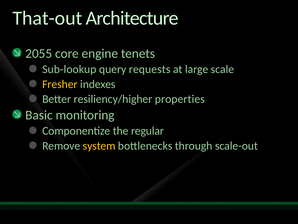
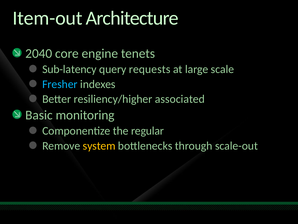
That-out: That-out -> Item-out (47, 18)
2055: 2055 -> 2040 (39, 53)
Sub-lookup: Sub-lookup -> Sub-latency (69, 69)
Fresher colour: yellow -> light blue (60, 84)
properties: properties -> associated (180, 99)
